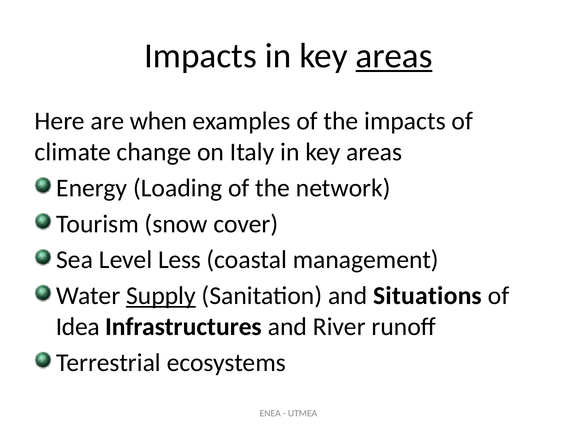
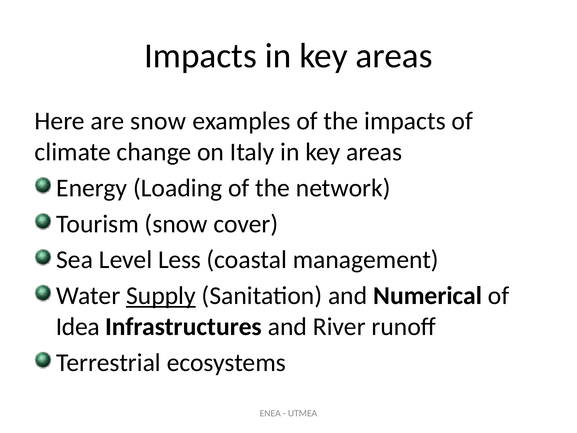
areas underline: present -> none (394, 56)
are when: when -> snow (158, 121)
Situations: Situations -> Numerical (428, 296)
